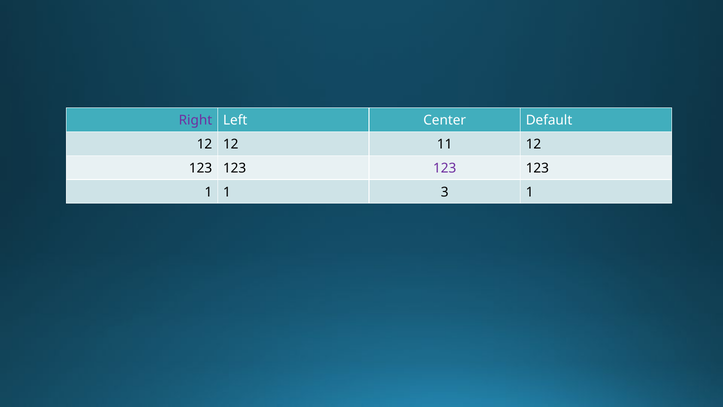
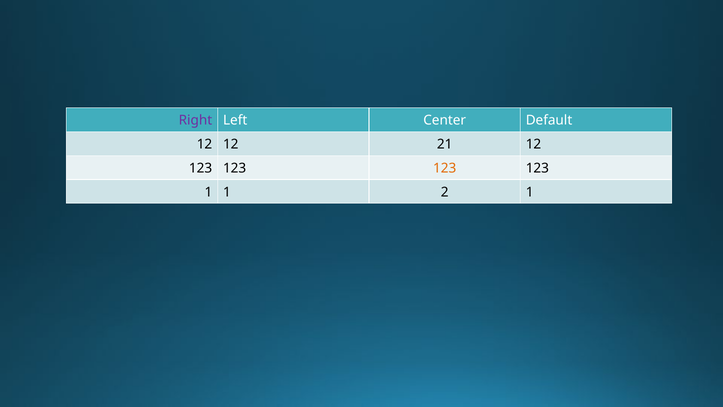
11: 11 -> 21 (445, 144)
123 colour: purple -> orange (445, 168)
3: 3 -> 2 (445, 192)
